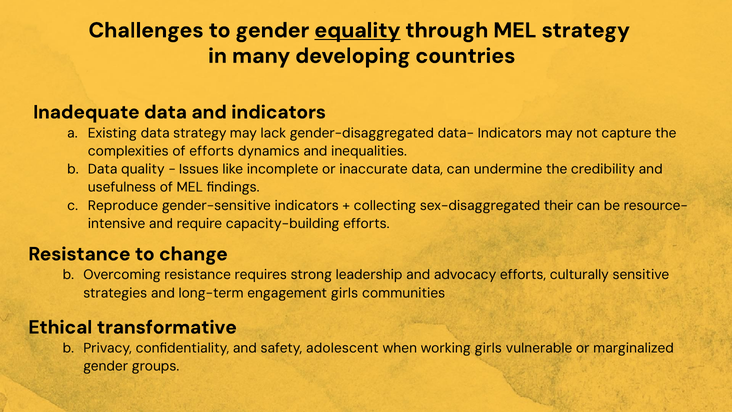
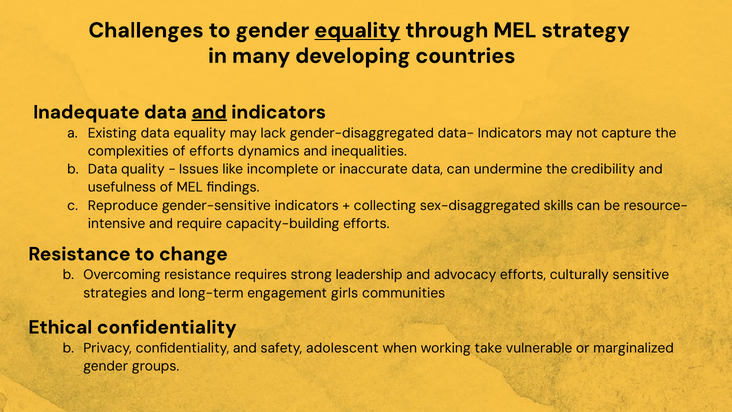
and underline: none -> present (209, 112)
data strategy: strategy -> equality (200, 133)
their: their -> skills (559, 205)
Ethical transformative: transformative -> confidentiality (167, 327)
working girls: girls -> take (488, 348)
